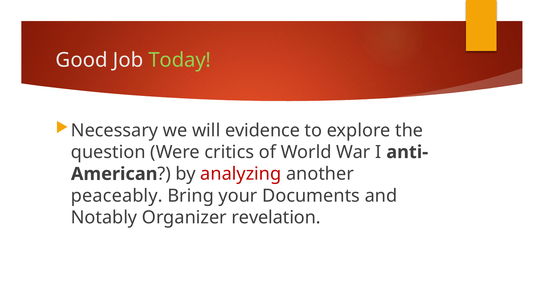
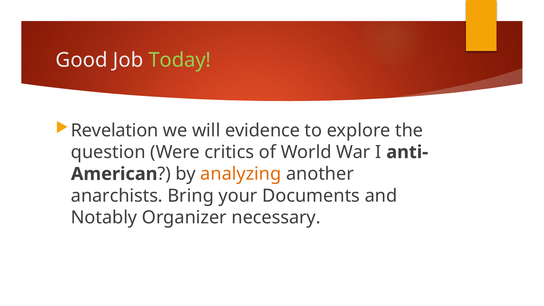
Necessary: Necessary -> Revelation (115, 130)
analyzing colour: red -> orange (241, 174)
peaceably: peaceably -> anarchists (117, 196)
revelation: revelation -> necessary (276, 217)
